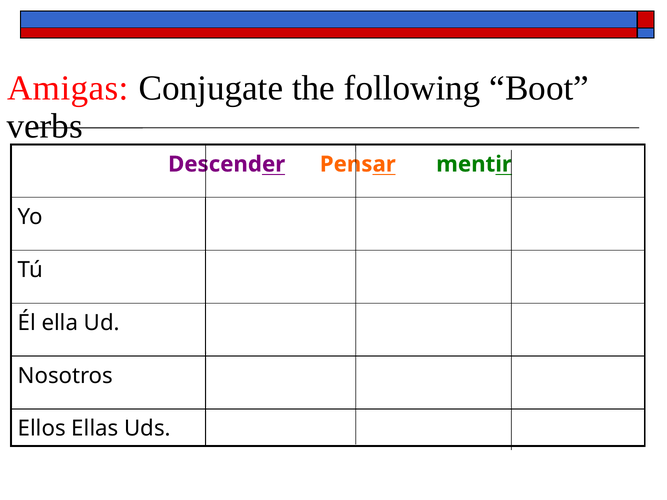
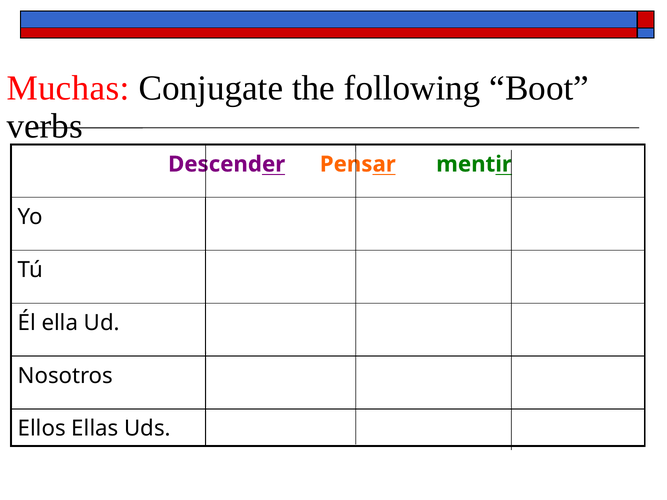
Amigas: Amigas -> Muchas (68, 88)
